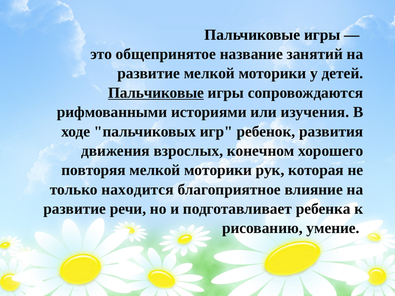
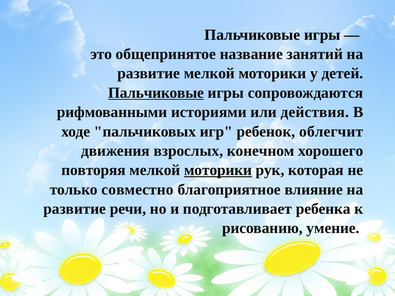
изучения: изучения -> действия (315, 112)
развития: развития -> облегчит (331, 132)
моторики underline: none -> present (218, 170)
находится: находится -> совместно (138, 190)
